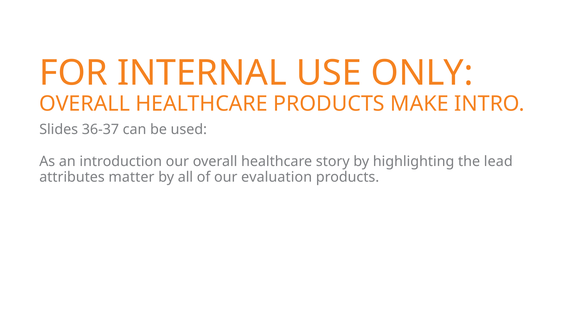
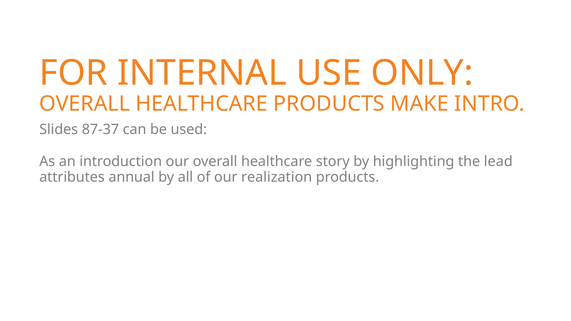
36-37: 36-37 -> 87-37 (100, 130)
matter: matter -> annual (132, 177)
evaluation: evaluation -> realization (277, 177)
